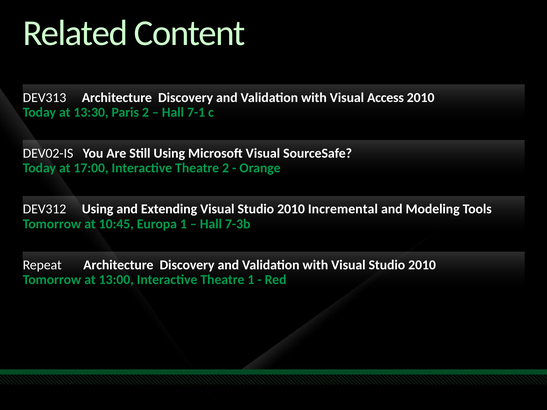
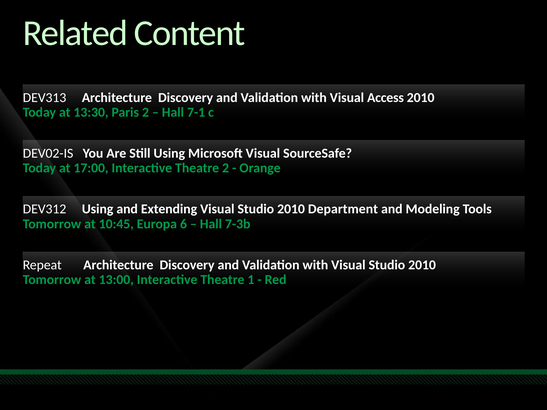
Incremental: Incremental -> Department (343, 209)
Europa 1: 1 -> 6 (183, 224)
